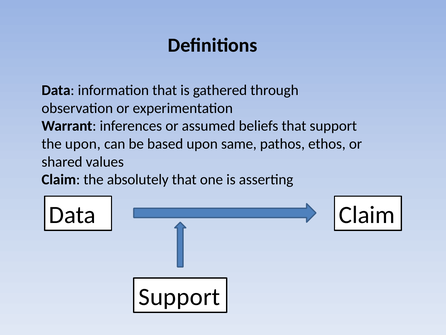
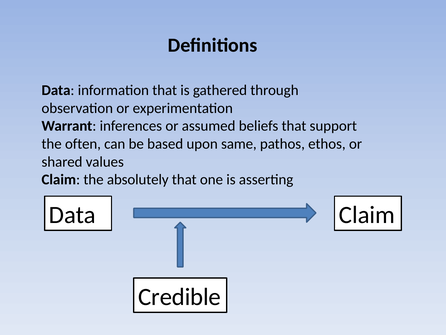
the upon: upon -> often (83, 144)
Support: Support -> Credible (180, 296)
